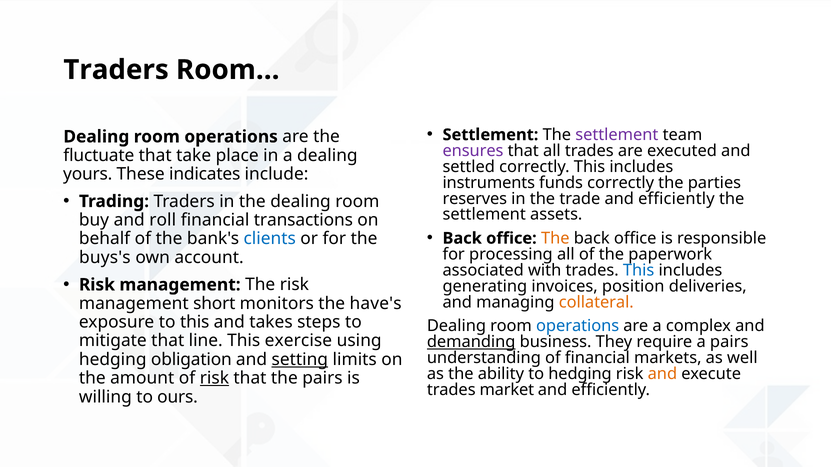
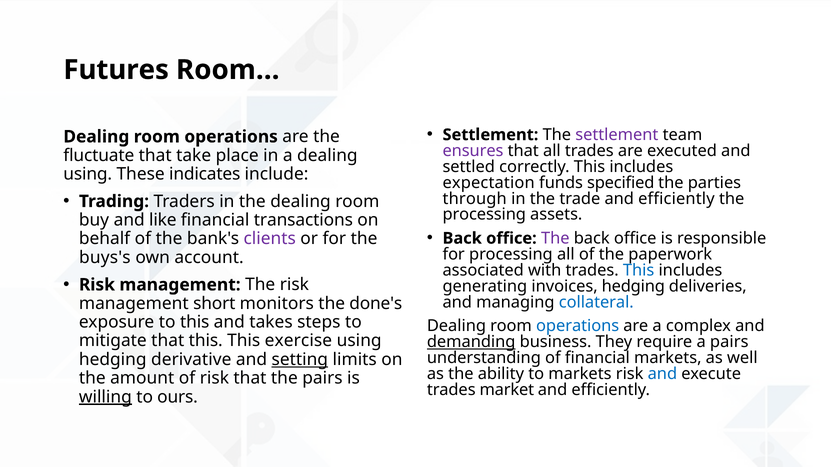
Traders: Traders -> Futures (116, 70)
yours: yours -> using (88, 174)
instruments: instruments -> expectation (489, 183)
funds correctly: correctly -> specified (621, 183)
reserves: reserves -> through (475, 199)
settlement: settlement -> processing (484, 215)
roll: roll -> like (163, 220)
The colour: orange -> purple (555, 239)
clients colour: blue -> purple (270, 239)
invoices position: position -> hedging (633, 286)
collateral colour: orange -> blue (596, 302)
have's: have's -> done's (376, 304)
that line: line -> this (206, 341)
obligation: obligation -> derivative (191, 360)
to hedging: hedging -> markets (580, 374)
and colour: orange -> blue (662, 374)
risk underline: present -> none (214, 378)
willing underline: none -> present (105, 397)
